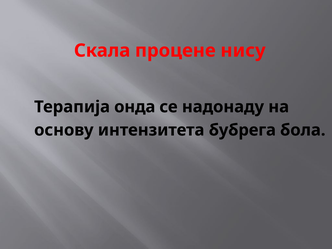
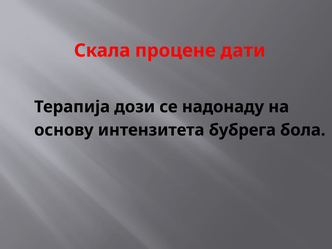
нису: нису -> дати (243, 51)
онда: онда -> дози (135, 107)
